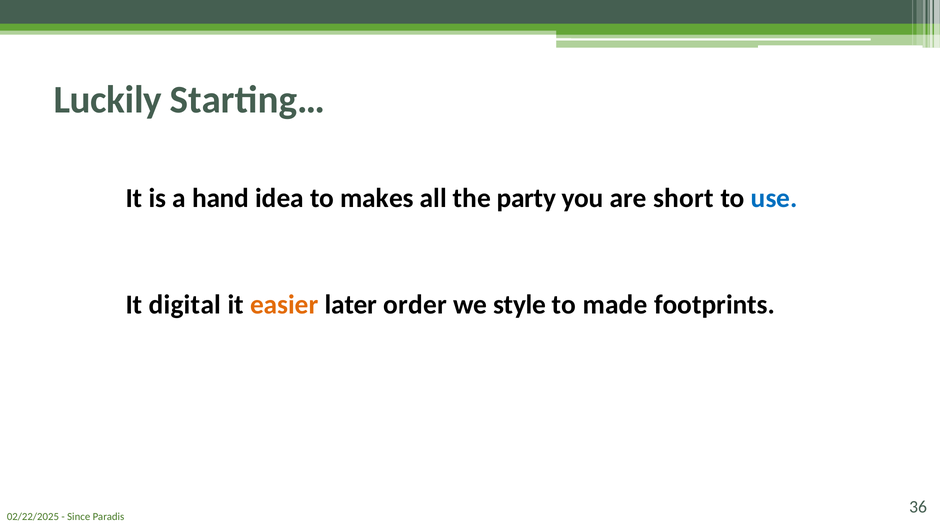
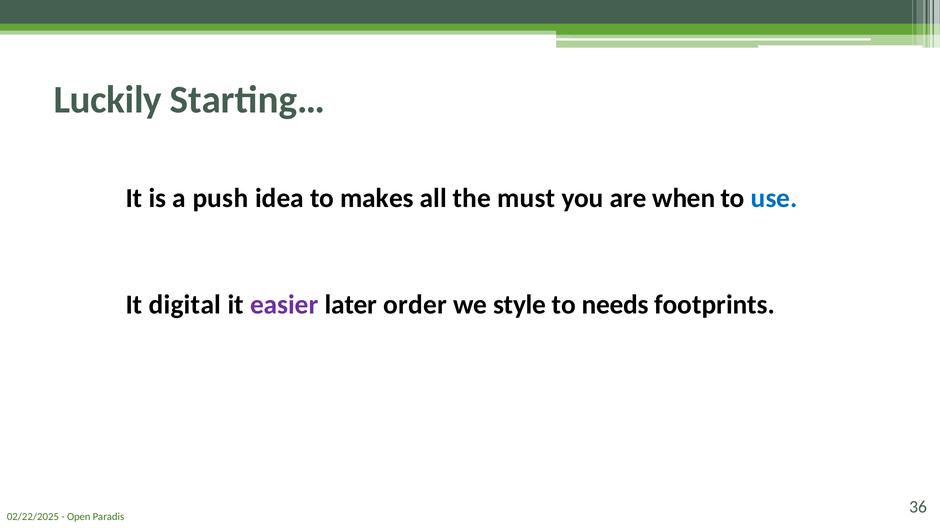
hand: hand -> push (220, 198)
party: party -> must (526, 198)
short: short -> when (684, 198)
easier colour: orange -> purple (284, 305)
made: made -> needs (615, 305)
Since: Since -> Open (79, 518)
